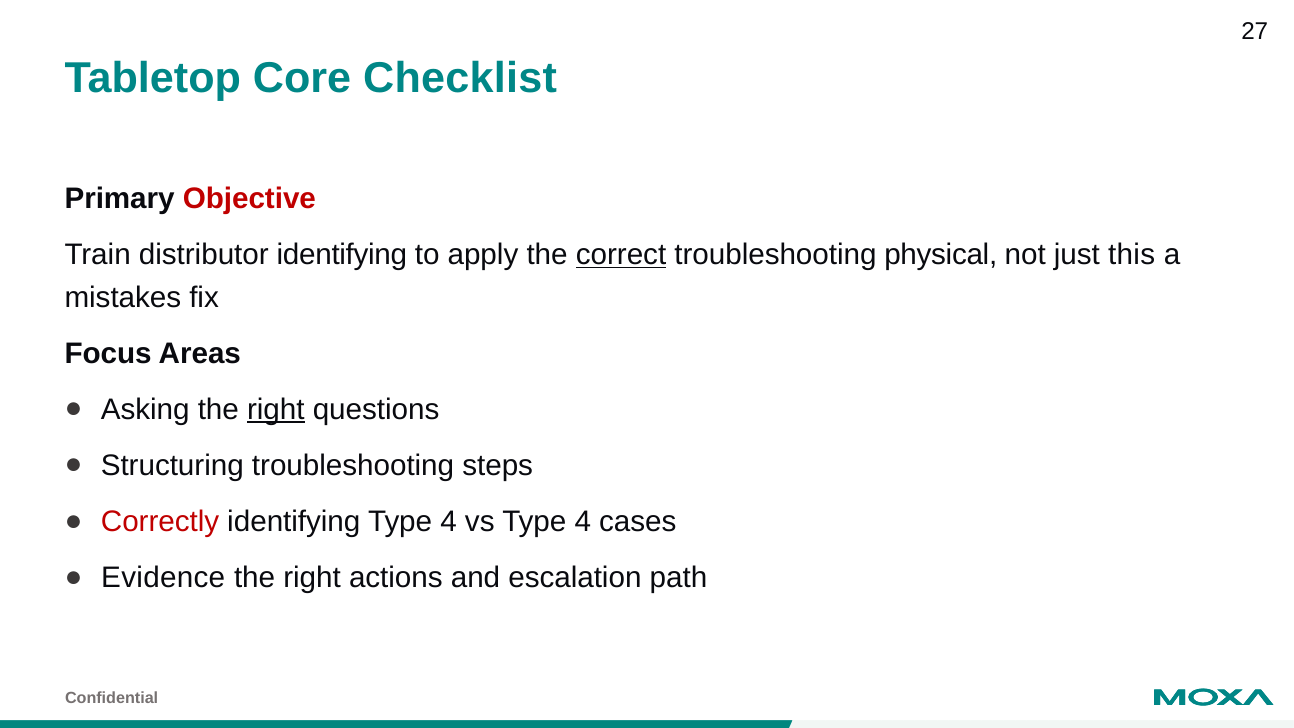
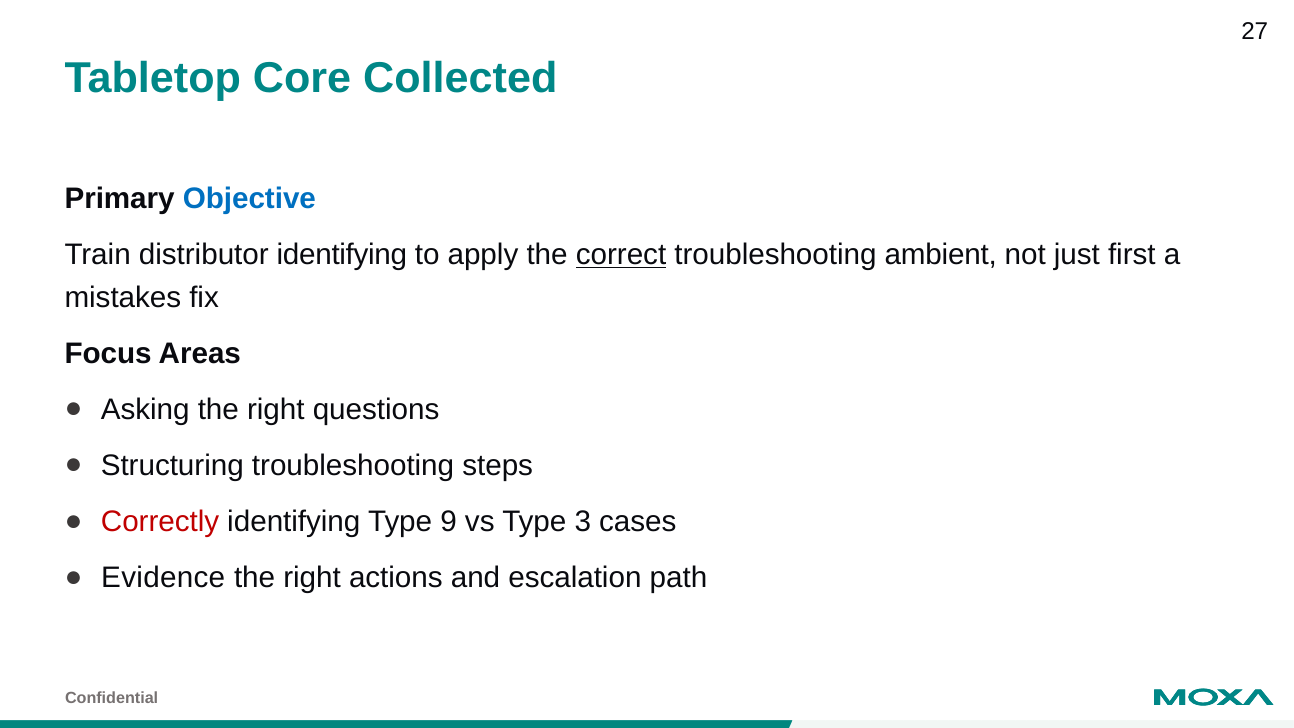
Checklist: Checklist -> Collected (460, 78)
Objective colour: red -> blue (249, 199)
physical: physical -> ambient (941, 255)
this: this -> first (1132, 255)
right underline: present -> none (276, 410)
identifying Type 4: 4 -> 9 (449, 522)
vs Type 4: 4 -> 3 (583, 522)
